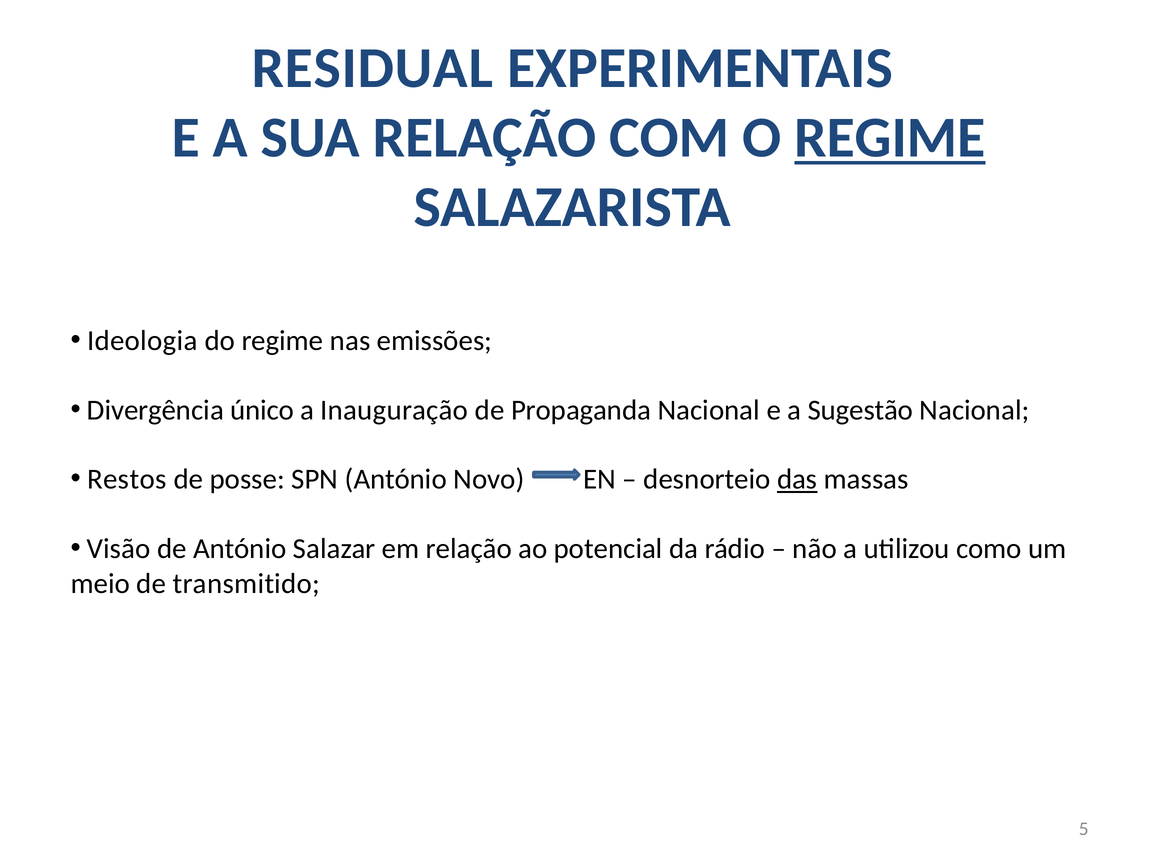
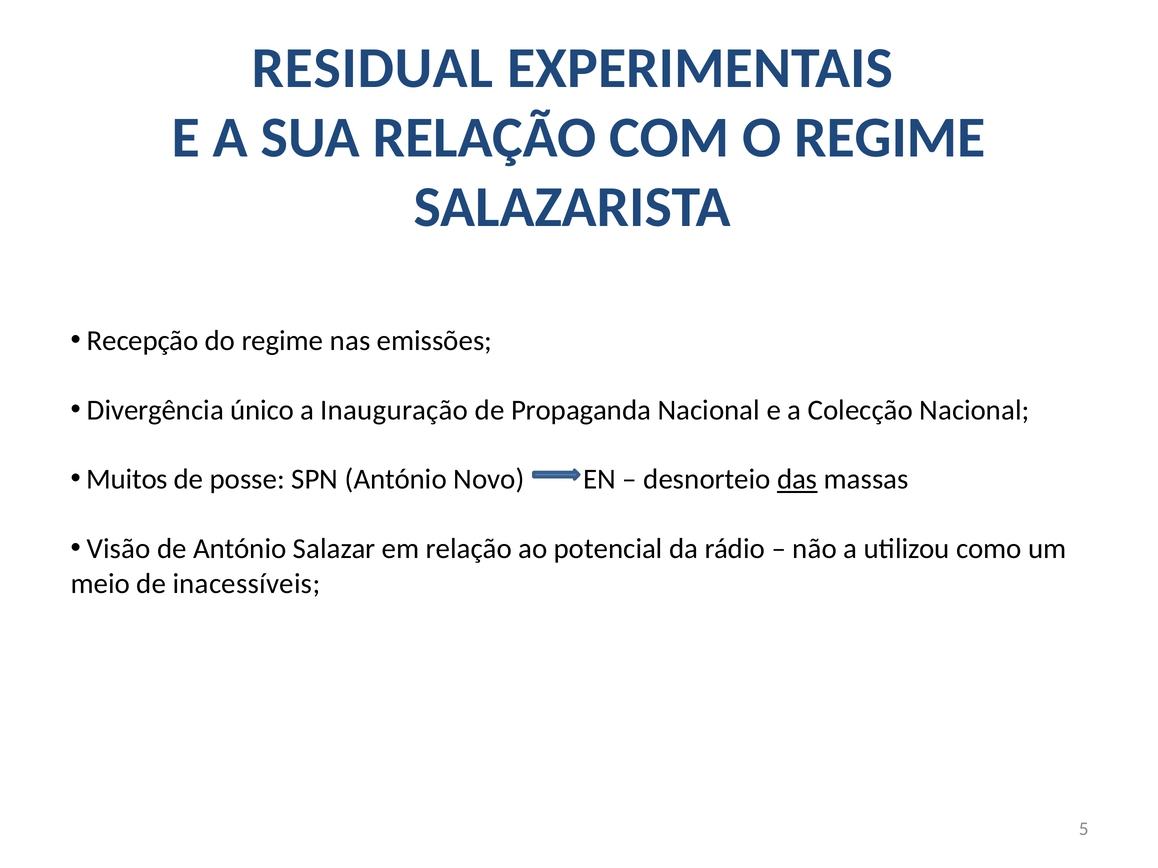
REGIME underline: present -> none (890, 138)
Ideologia: Ideologia -> Recepção (143, 341)
Sugestão: Sugestão -> Colecção (860, 410)
Restos: Restos -> Muitos (127, 480)
transmitido: transmitido -> inacessíveis (246, 584)
